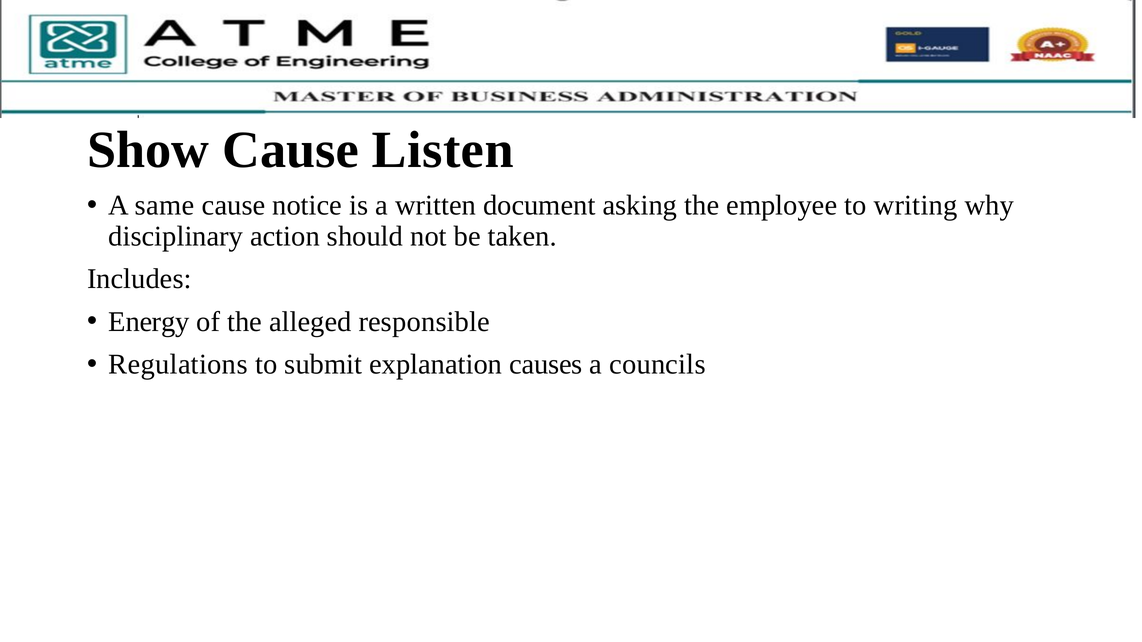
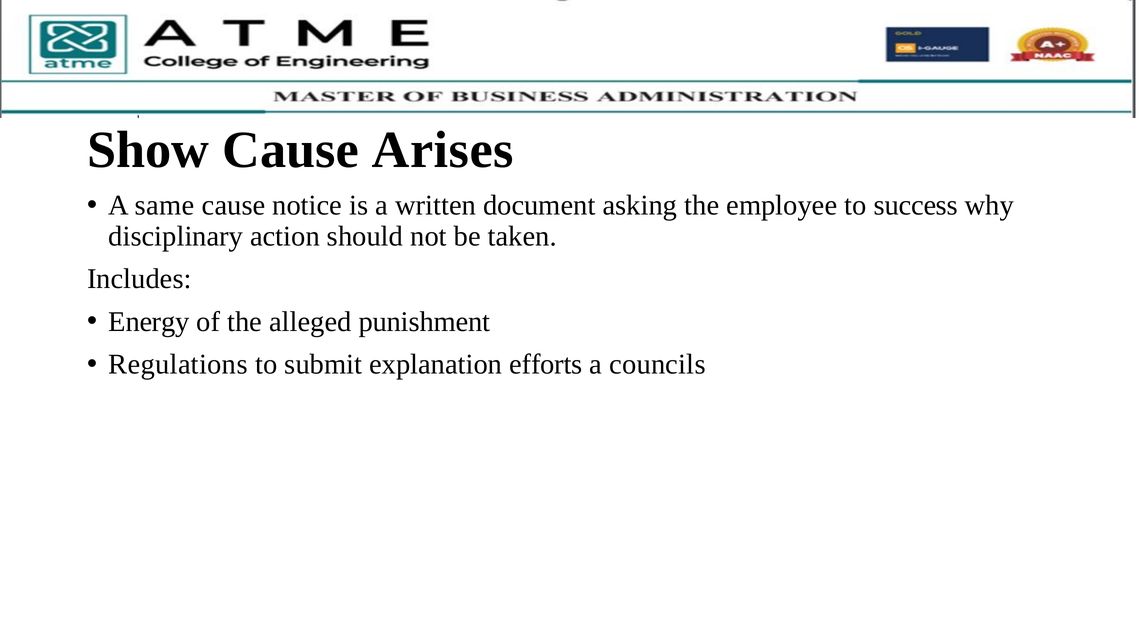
Listen: Listen -> Arises (443, 150)
writing: writing -> success (916, 206)
responsible: responsible -> punishment (424, 322)
causes: causes -> efforts (546, 365)
